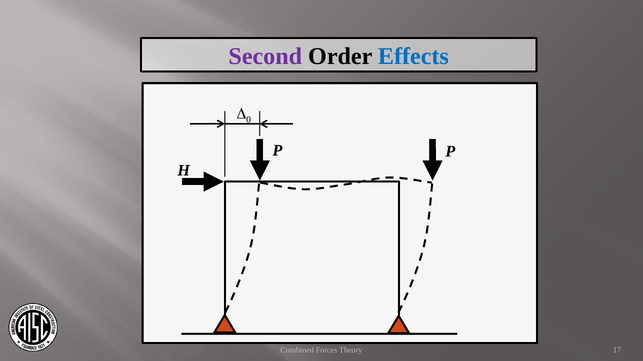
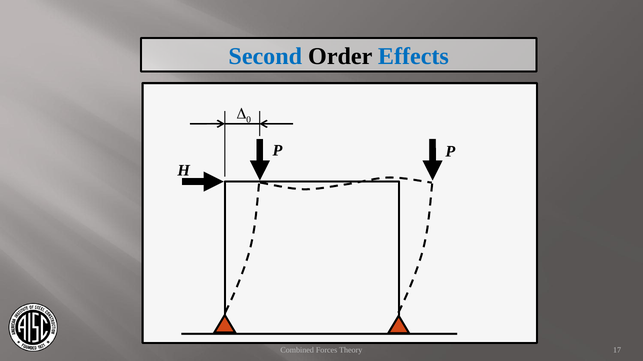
Second colour: purple -> blue (265, 57)
